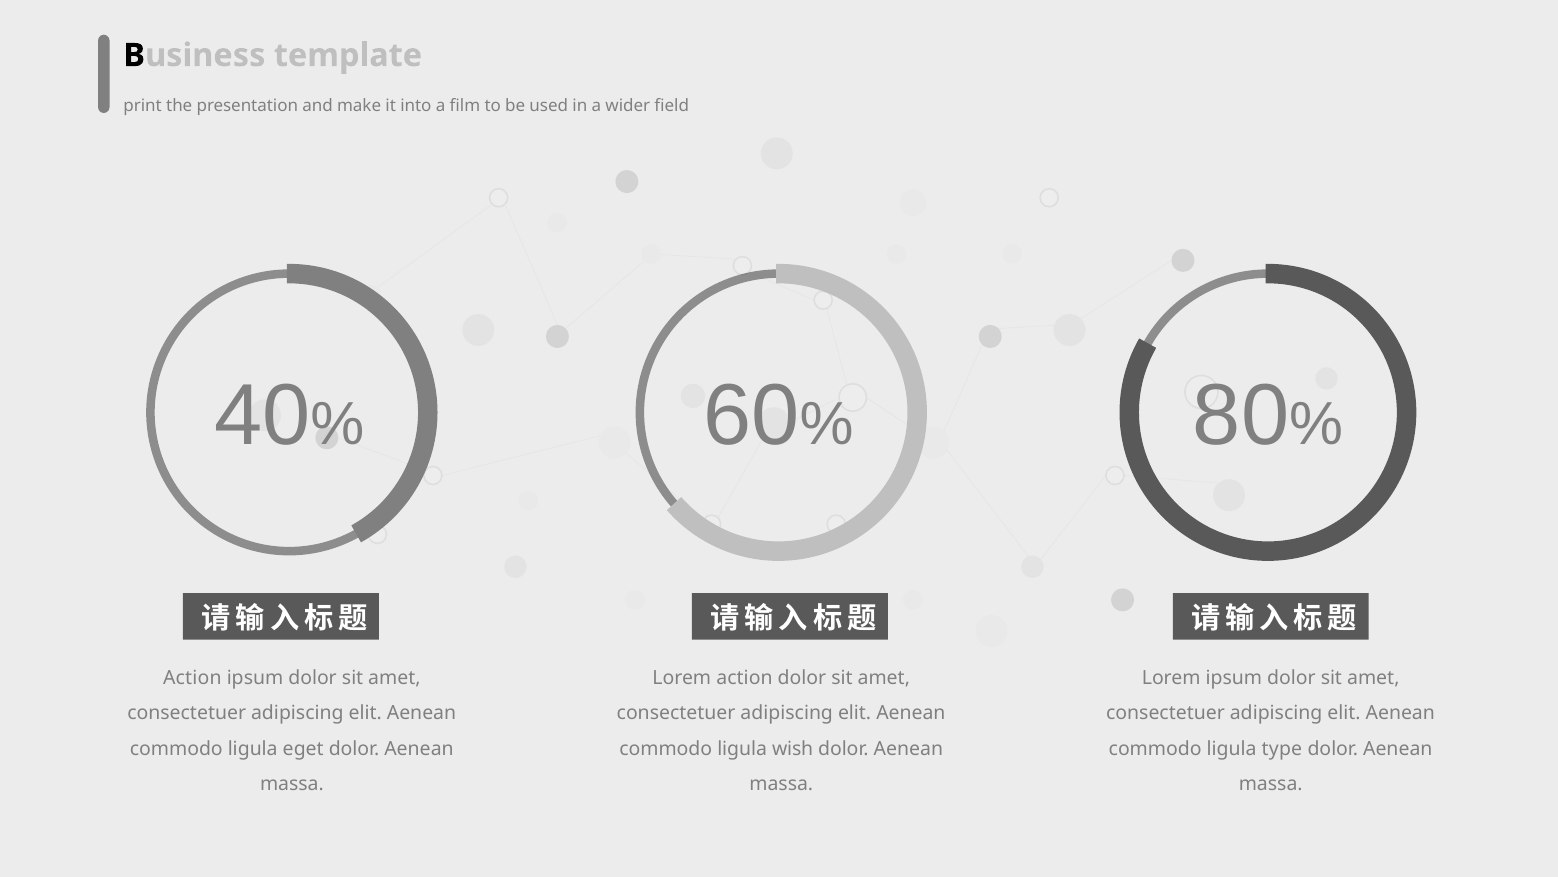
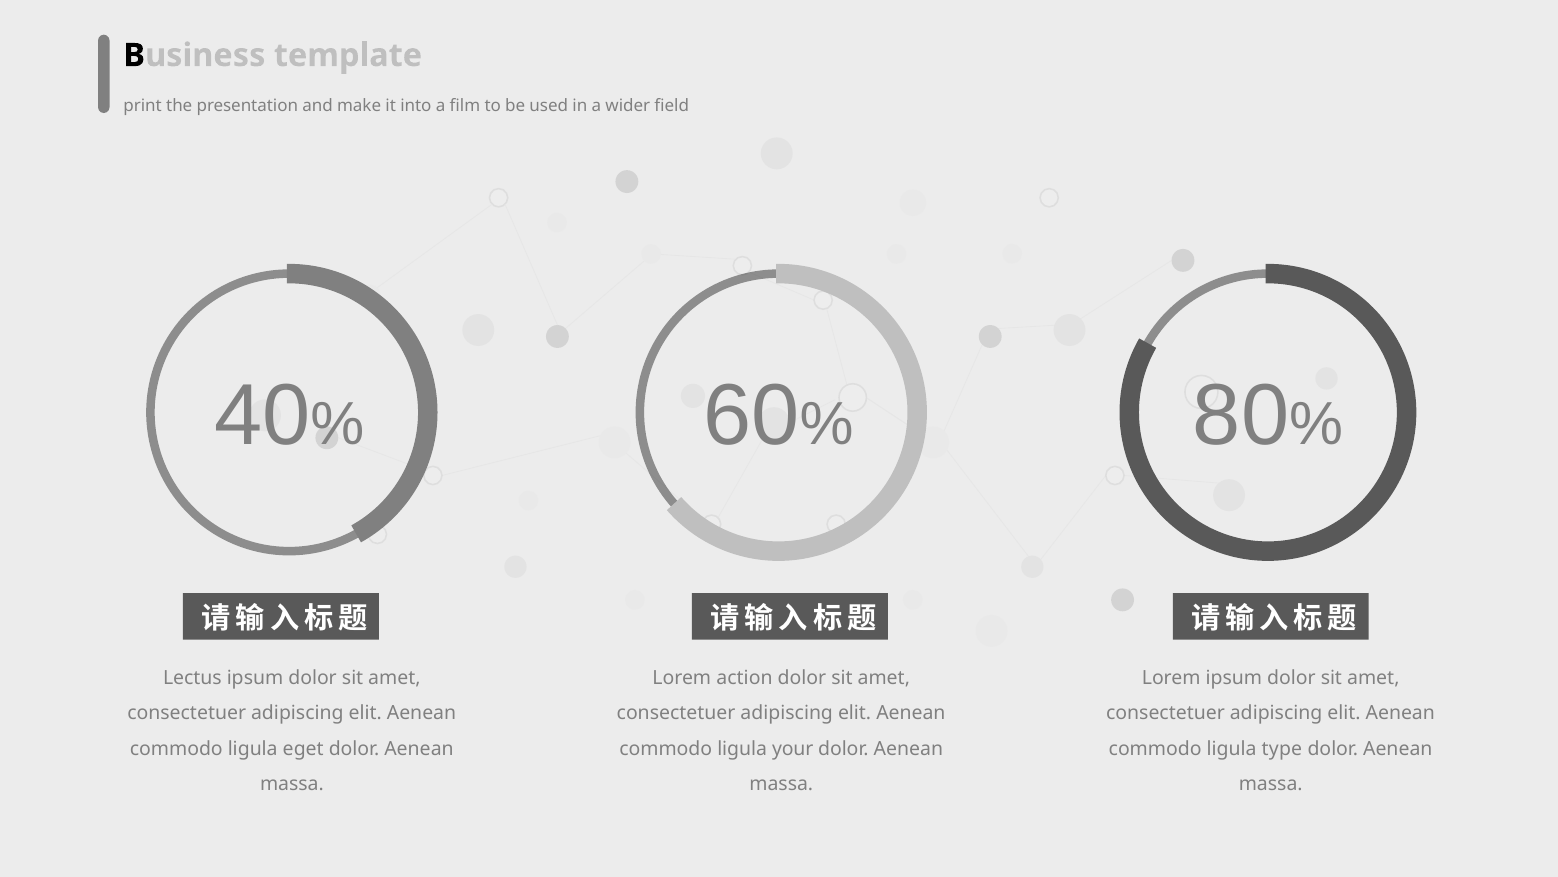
Action: Action -> Lectus (192, 678)
wish: wish -> your (793, 748)
